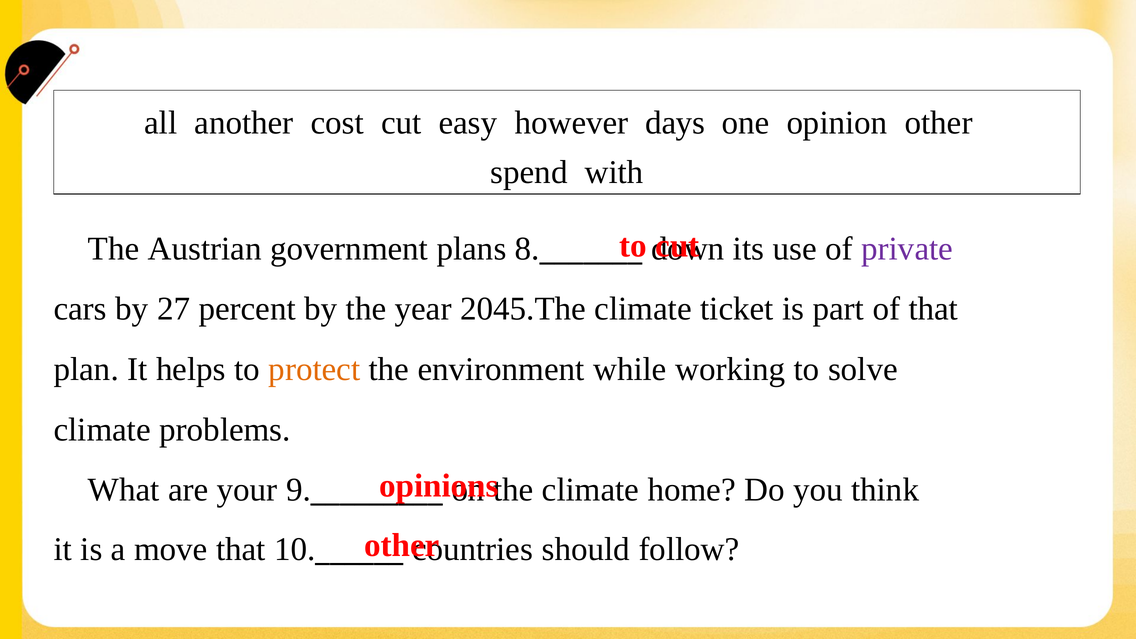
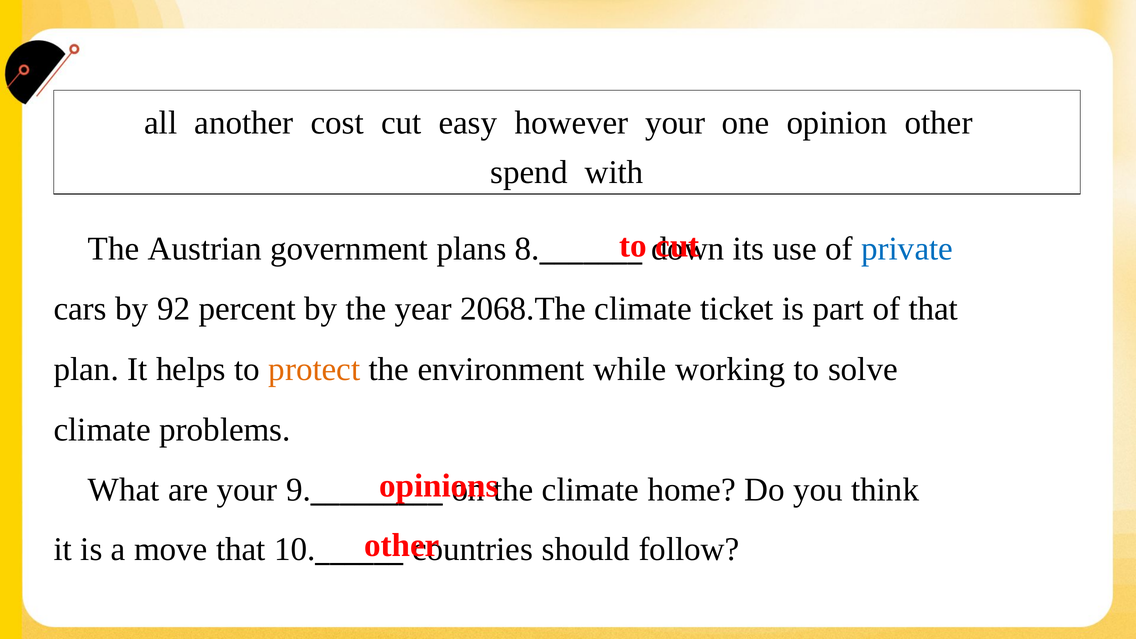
however days: days -> your (675, 123)
private colour: purple -> blue (907, 249)
27: 27 -> 92 (174, 309)
2045.The: 2045.The -> 2068.The (523, 309)
